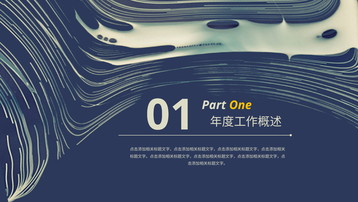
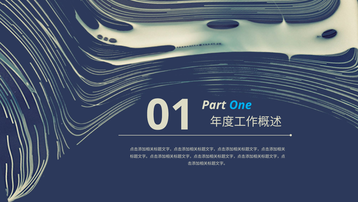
One colour: yellow -> light blue (240, 105)
